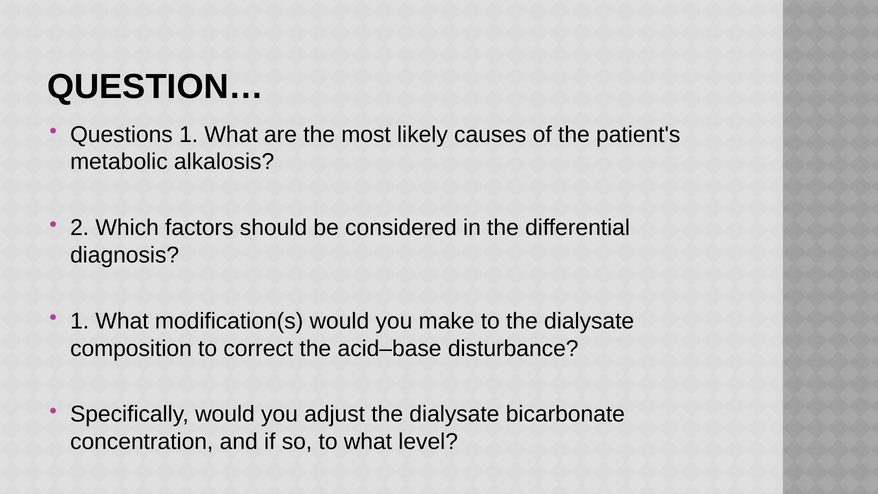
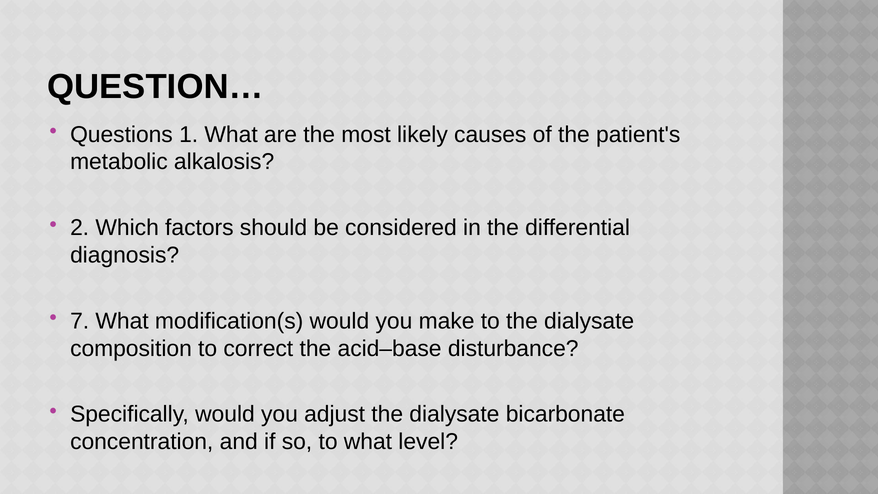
1: 1 -> 7 (80, 321)
